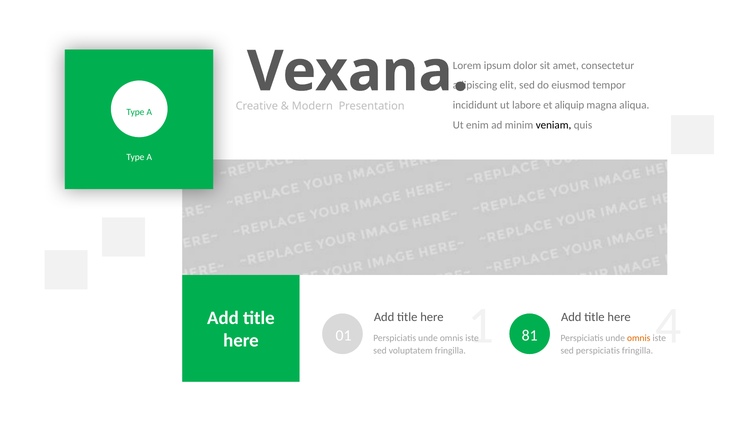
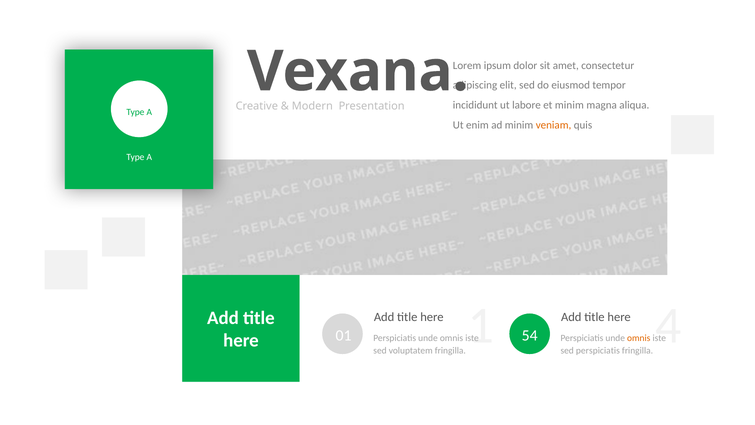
et aliquip: aliquip -> minim (569, 105)
veniam colour: black -> orange (554, 125)
81: 81 -> 54 (530, 335)
